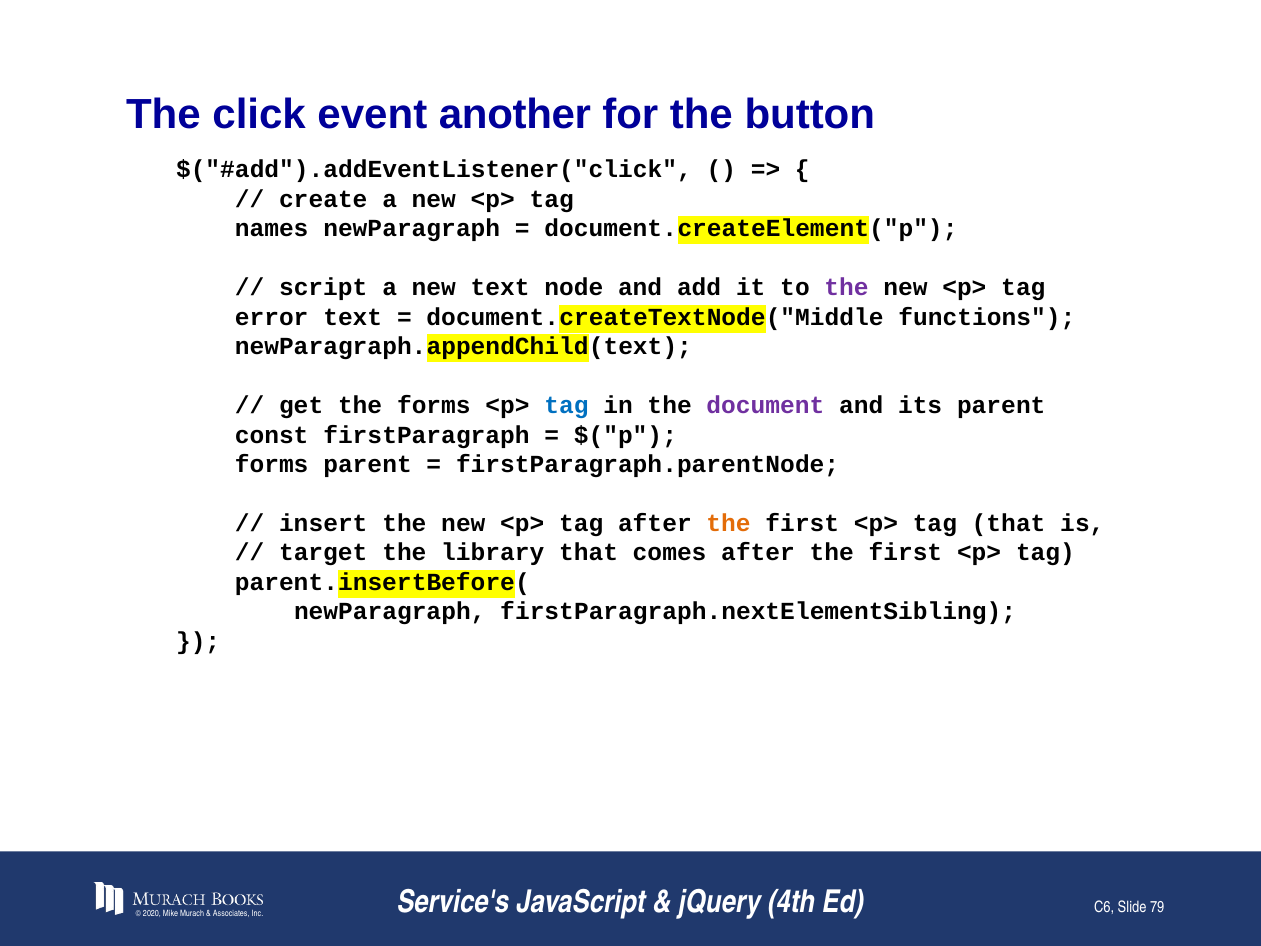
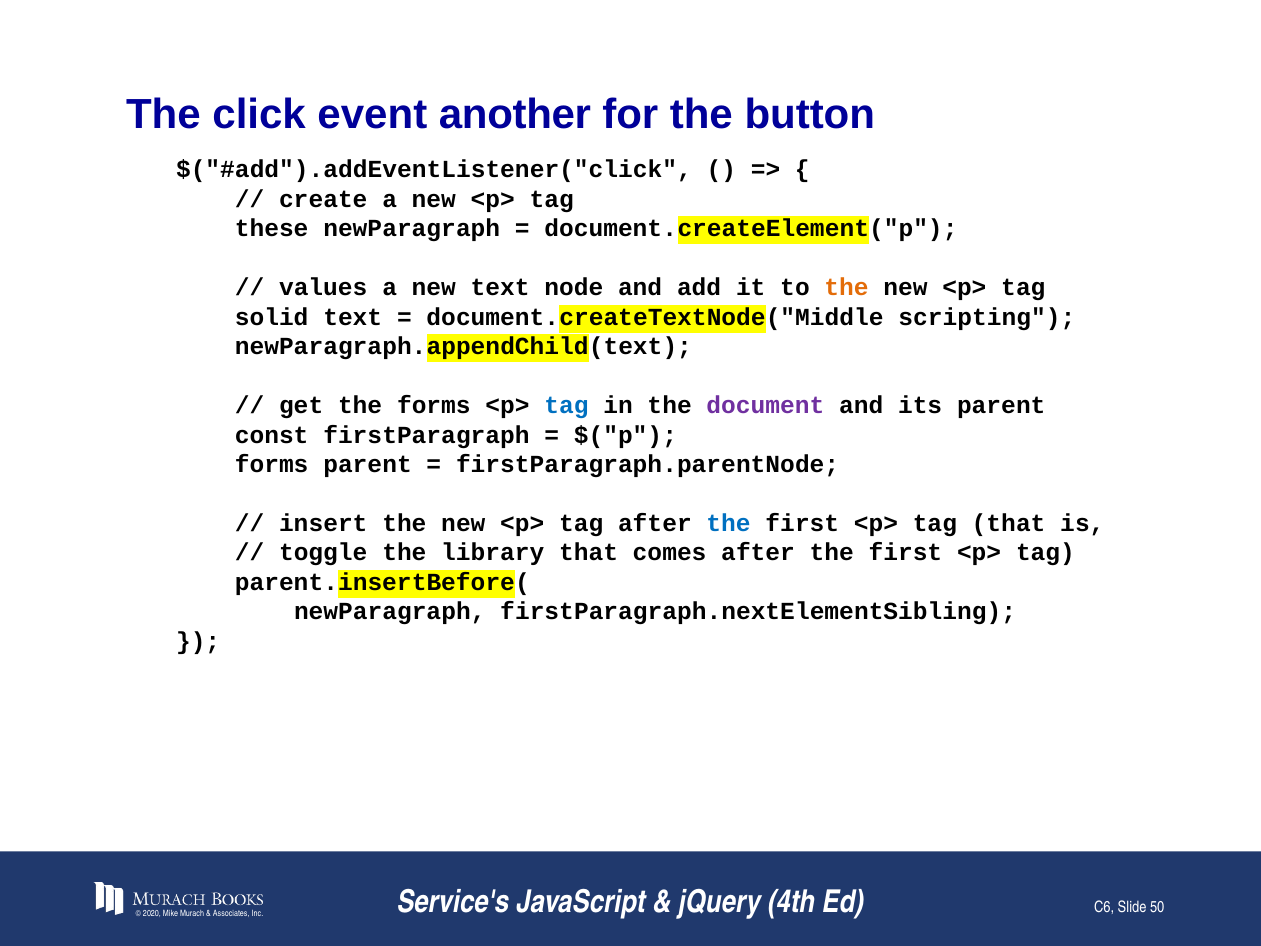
names: names -> these (272, 229)
script: script -> values (323, 288)
the colour: purple -> orange (846, 288)
error: error -> solid (272, 317)
functions: functions -> scripting (987, 317)
the colour: orange -> blue (729, 523)
target: target -> toggle (323, 553)
79: 79 -> 50 (1157, 907)
